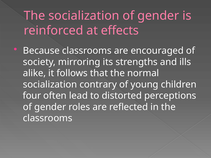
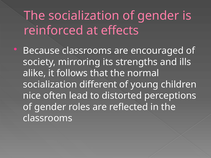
contrary: contrary -> different (98, 85)
four: four -> nice (32, 96)
